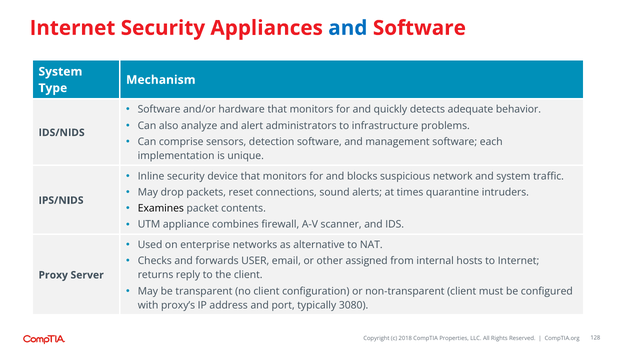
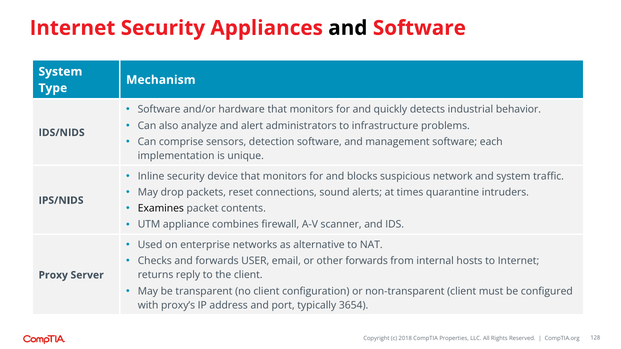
and colour: blue -> black (348, 28)
adequate: adequate -> industrial (470, 110)
other assigned: assigned -> forwards (367, 261)
3080: 3080 -> 3654 (354, 306)
